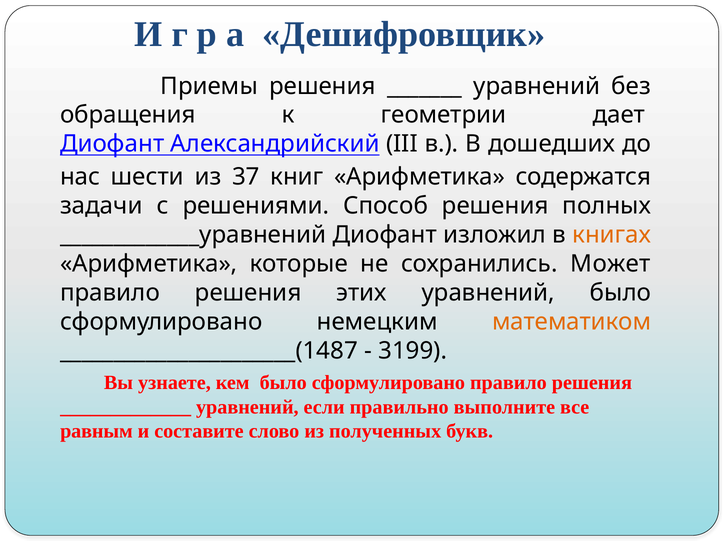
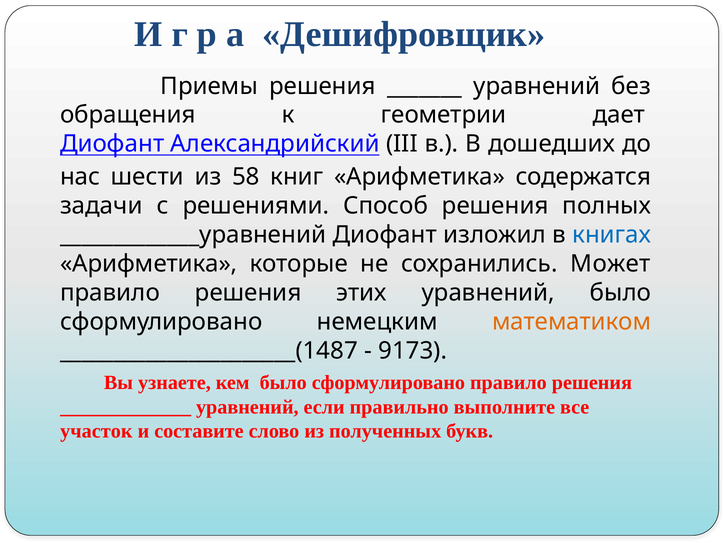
37: 37 -> 58 (246, 177)
книгах colour: orange -> blue (612, 235)
3199: 3199 -> 9173 (413, 351)
равным: равным -> участок (96, 431)
